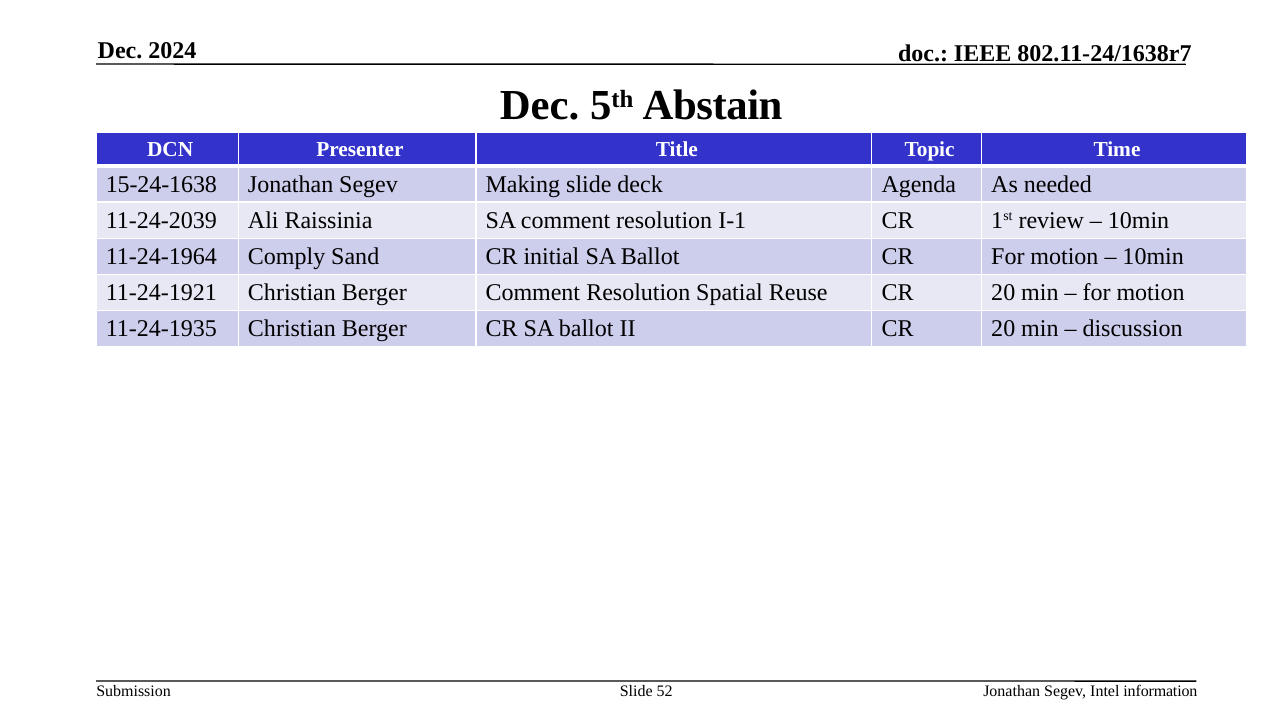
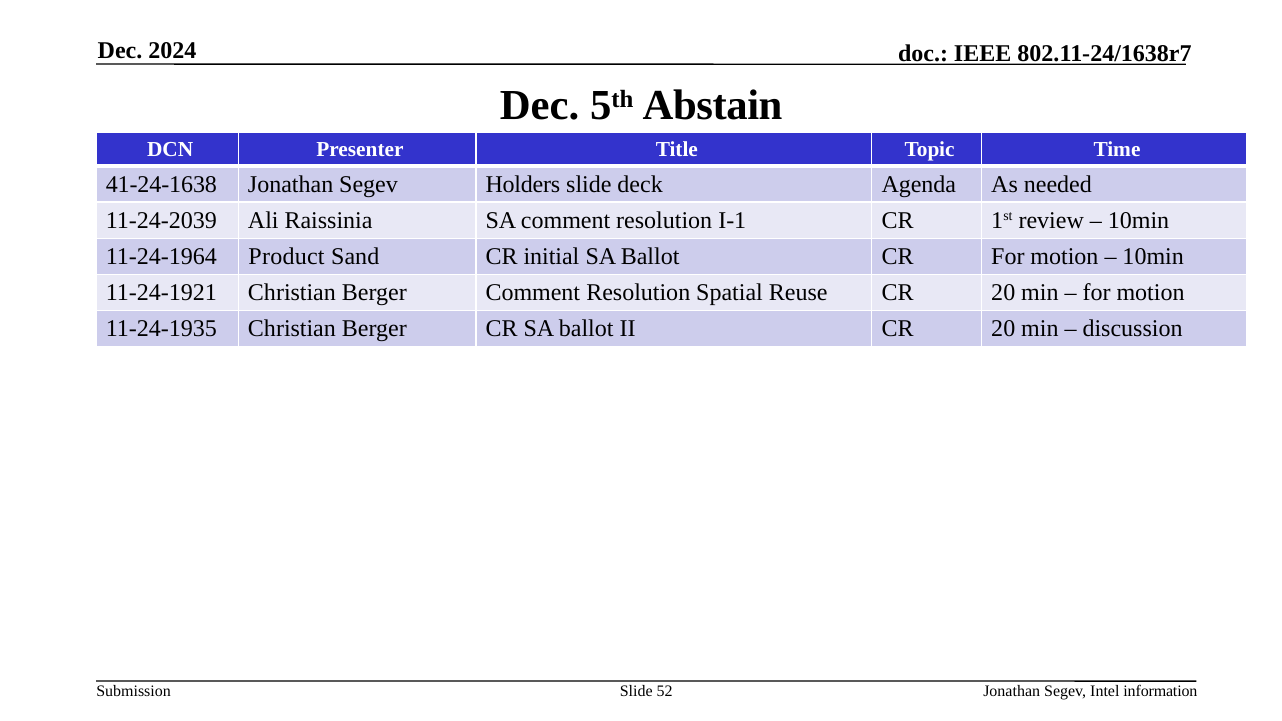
15-24-1638: 15-24-1638 -> 41-24-1638 (161, 184)
Making: Making -> Holders (523, 184)
Comply: Comply -> Product (287, 256)
